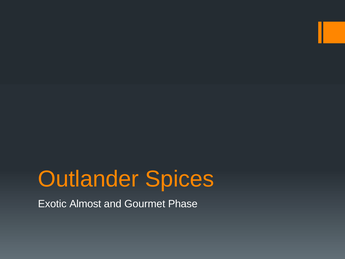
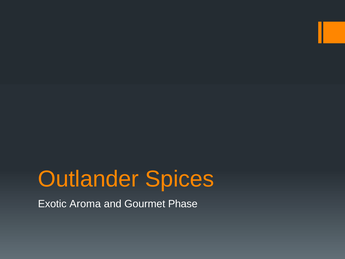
Almost: Almost -> Aroma (85, 204)
